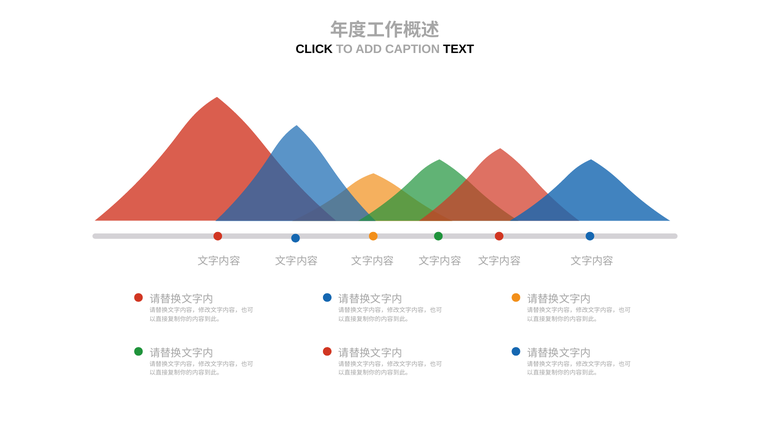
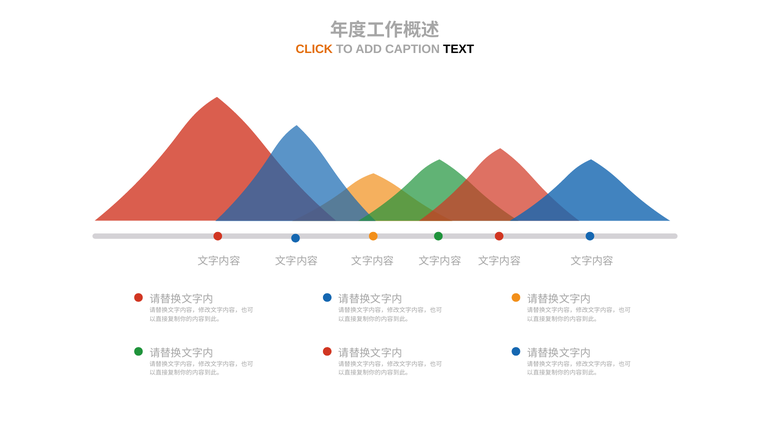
CLICK colour: black -> orange (314, 49)
